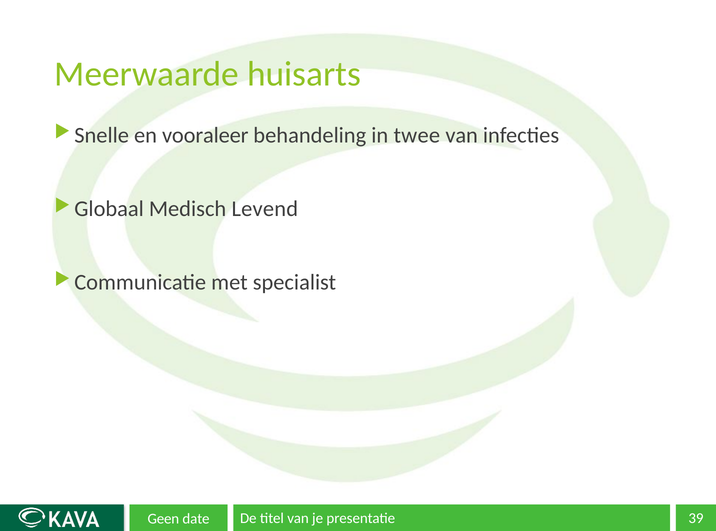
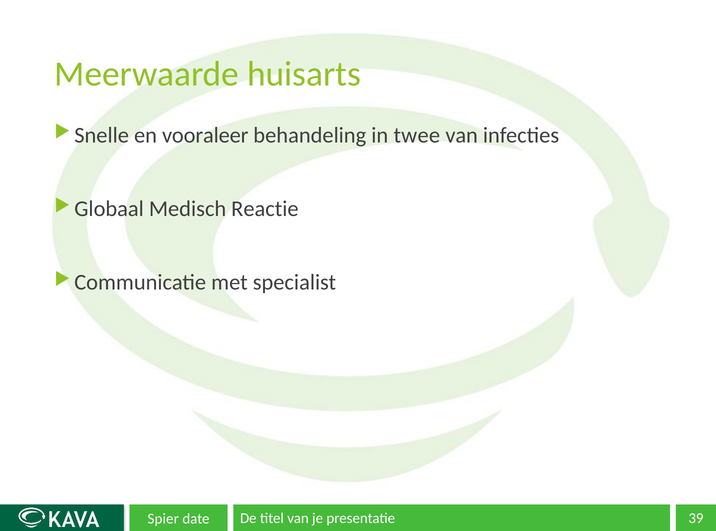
Levend: Levend -> Reactie (265, 209)
Geen: Geen -> Spier (163, 518)
